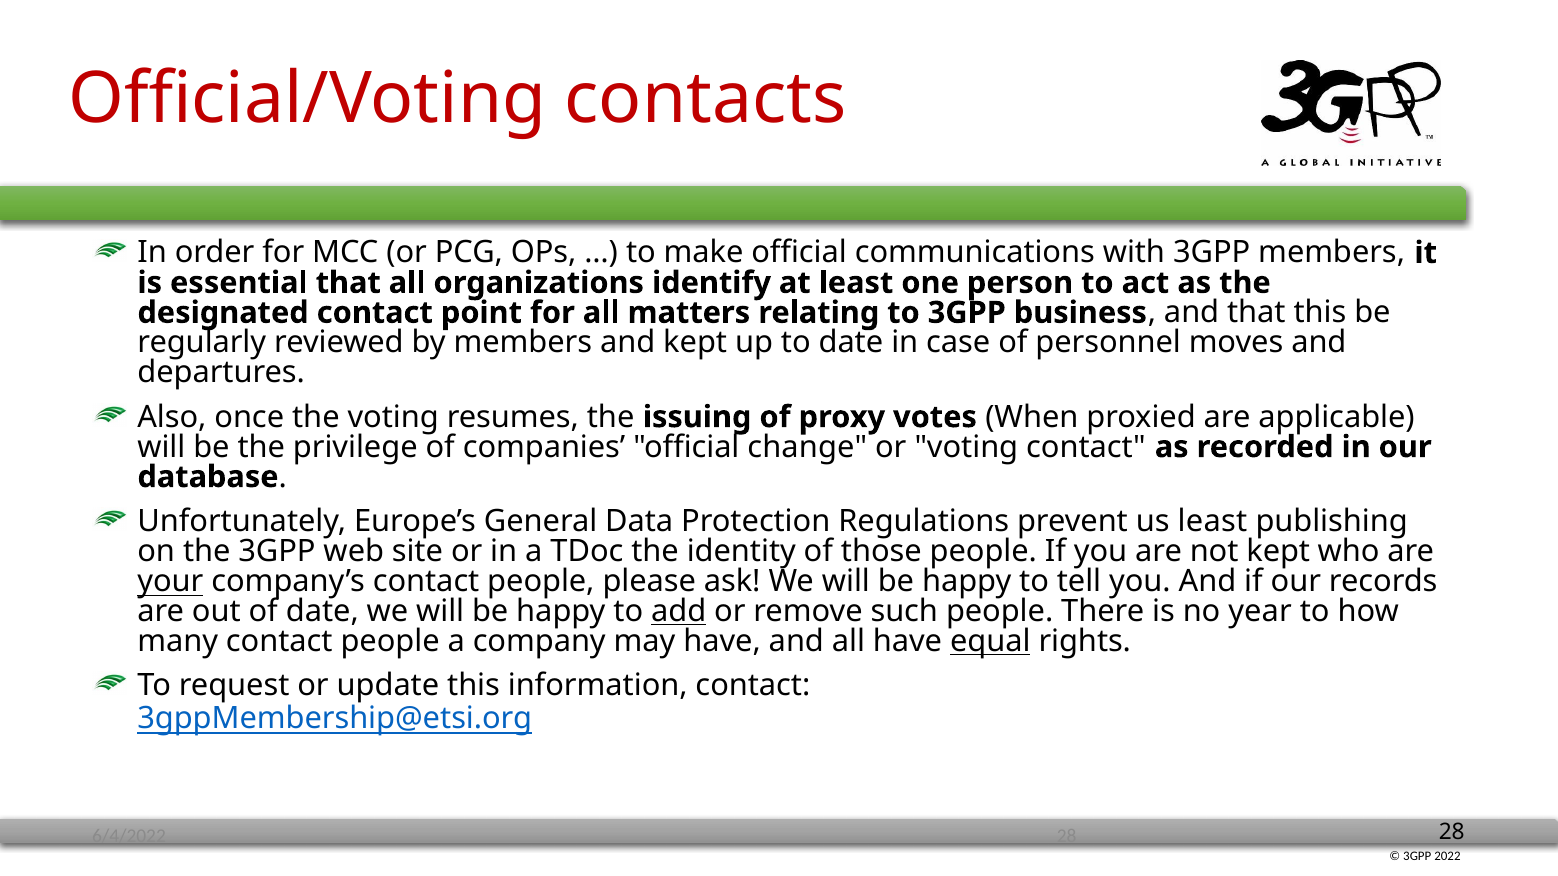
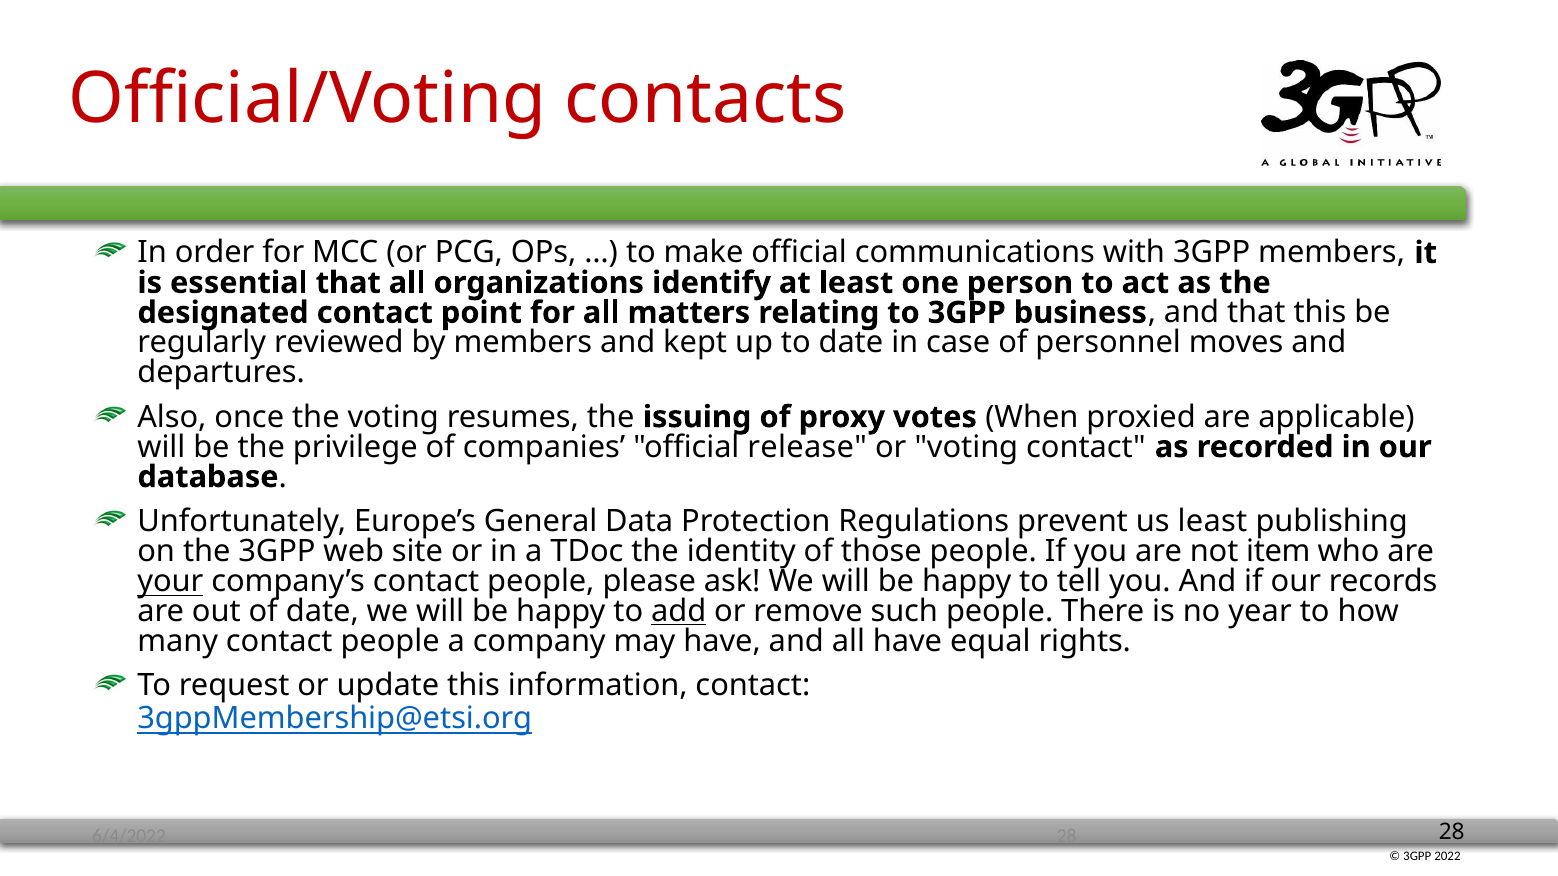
change: change -> release (807, 447)
not kept: kept -> item (1278, 552)
equal underline: present -> none (990, 641)
